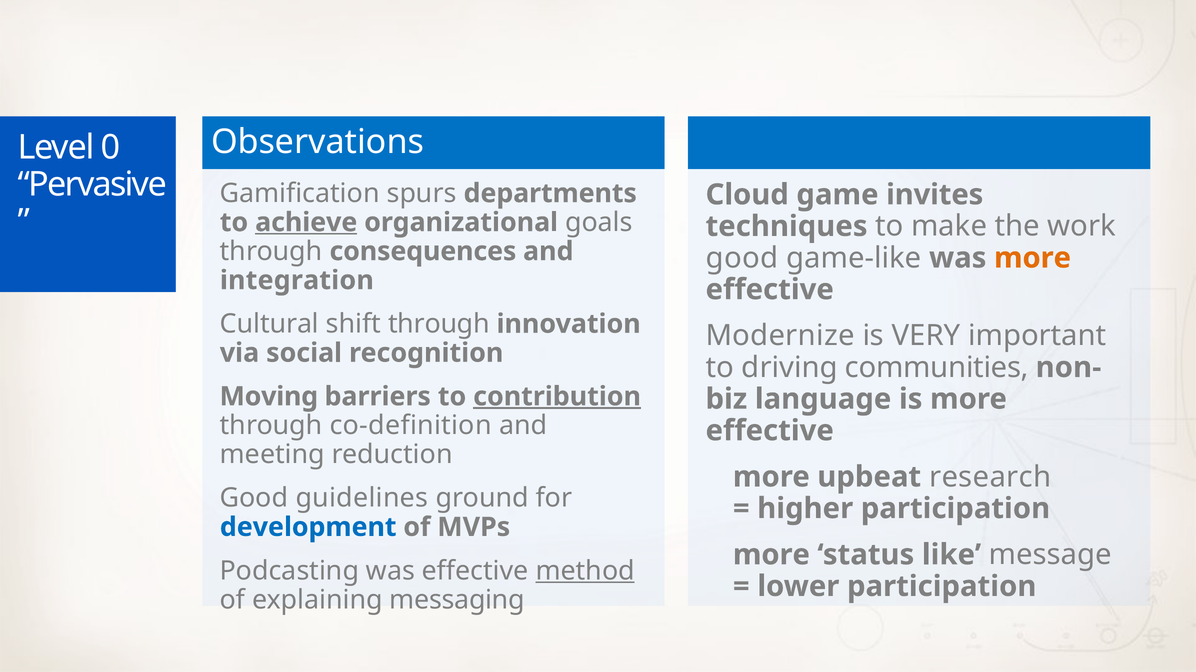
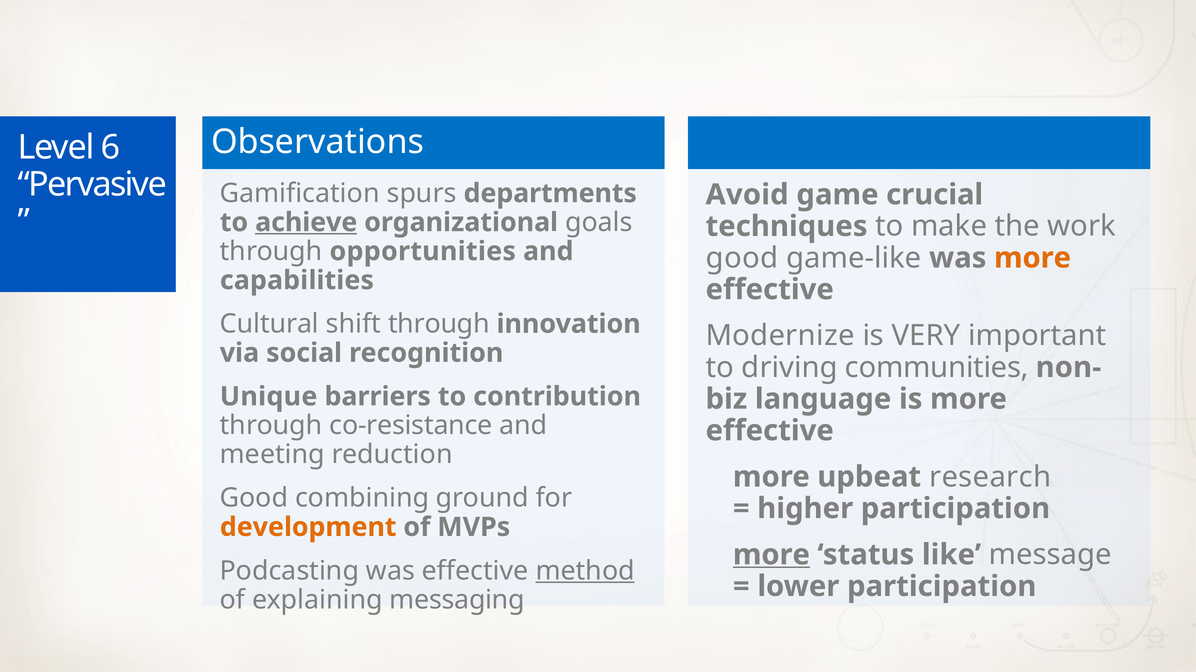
0: 0 -> 6 (111, 148)
Cloud: Cloud -> Avoid (747, 195)
invites: invites -> crucial (935, 195)
consequences: consequences -> opportunities (423, 252)
integration: integration -> capabilities (297, 281)
Moving: Moving -> Unique (269, 397)
contribution underline: present -> none (557, 397)
co-definition: co-definition -> co-resistance (411, 426)
guidelines: guidelines -> combining (362, 499)
development colour: blue -> orange (308, 528)
more underline: none -> present (771, 555)
